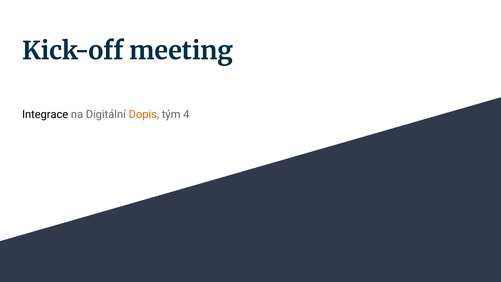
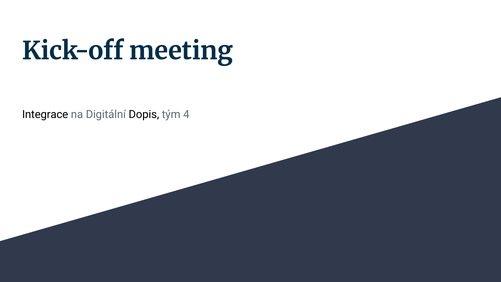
Dopis colour: orange -> black (144, 115)
